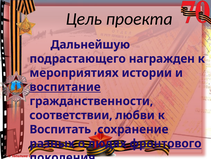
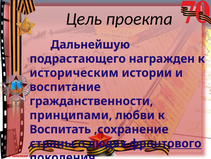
мероприятиях: мероприятиях -> историческим (74, 73)
воспитание underline: present -> none (65, 87)
соответствии: соответствии -> принципами (71, 115)
разных: разных -> страны (52, 143)
